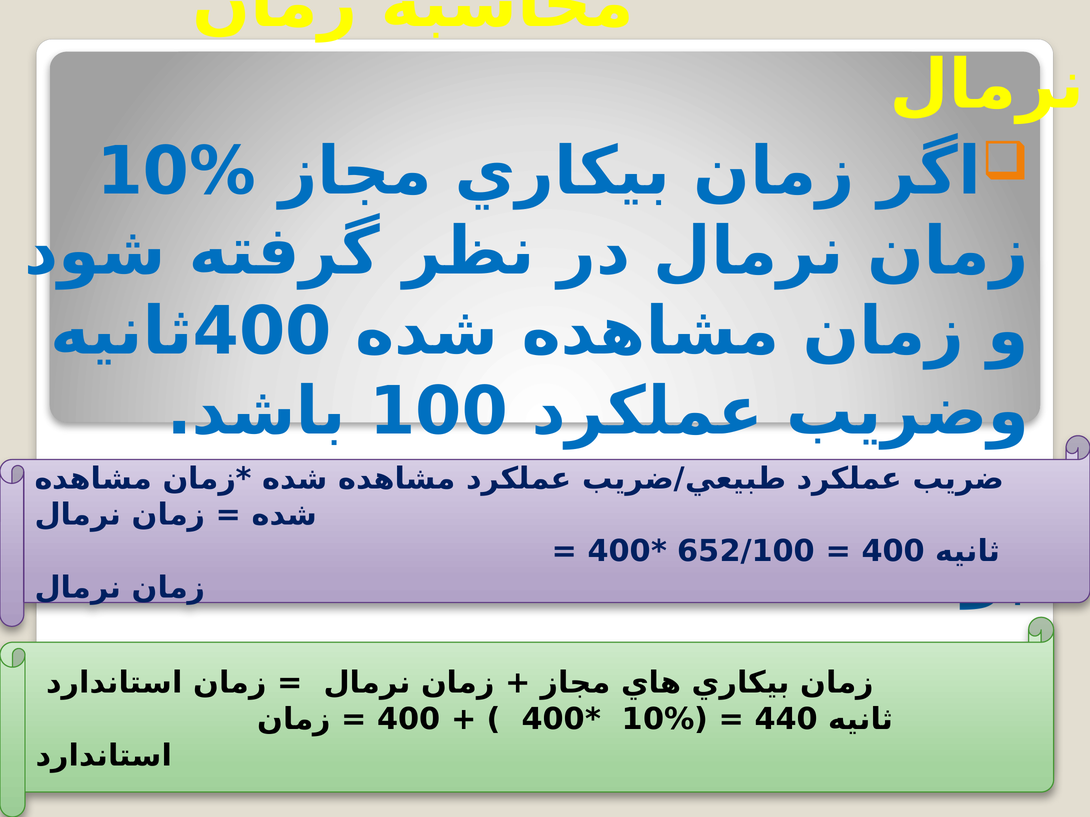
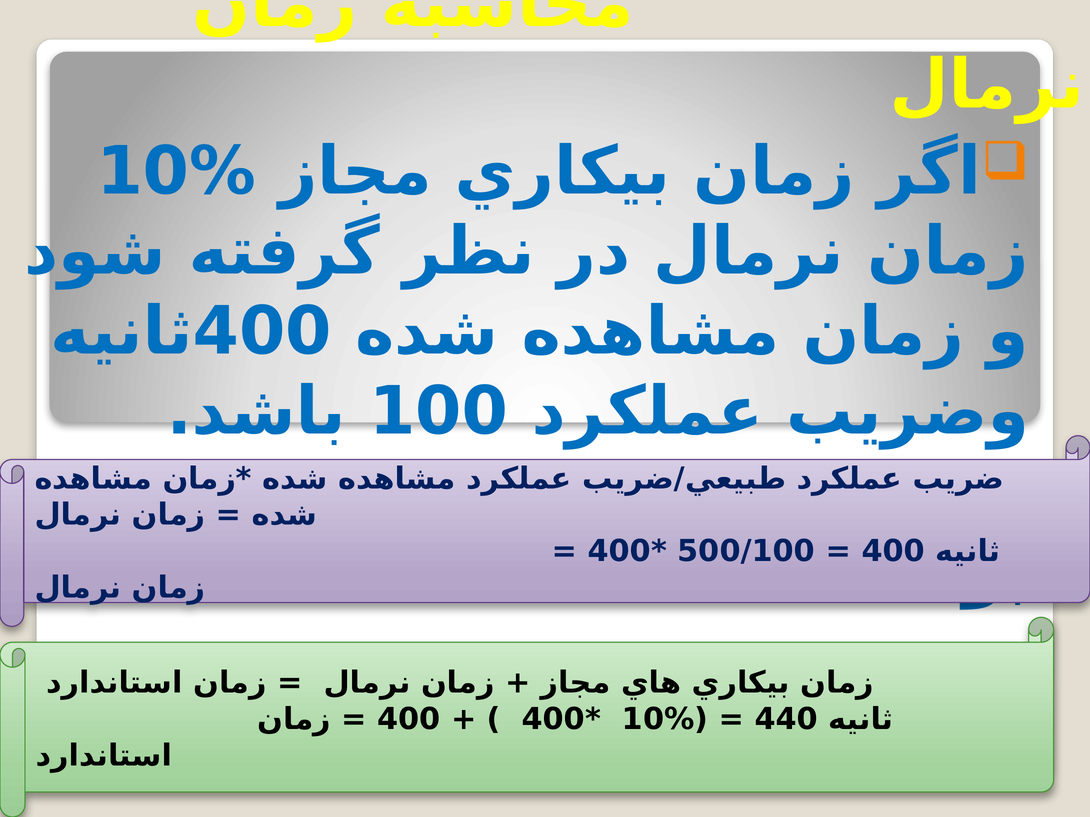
652/100: 652/100 -> 500/100 (746, 552)
